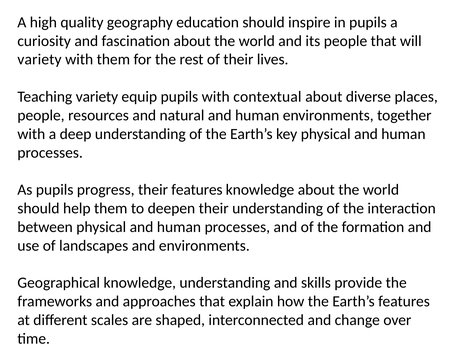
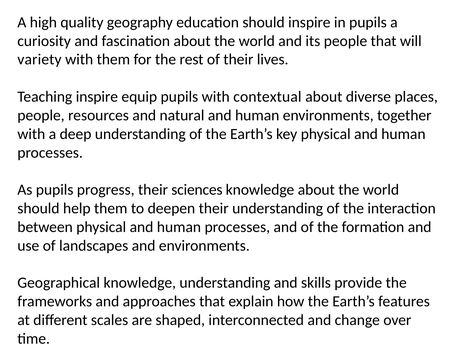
Teaching variety: variety -> inspire (97, 97)
their features: features -> sciences (197, 190)
